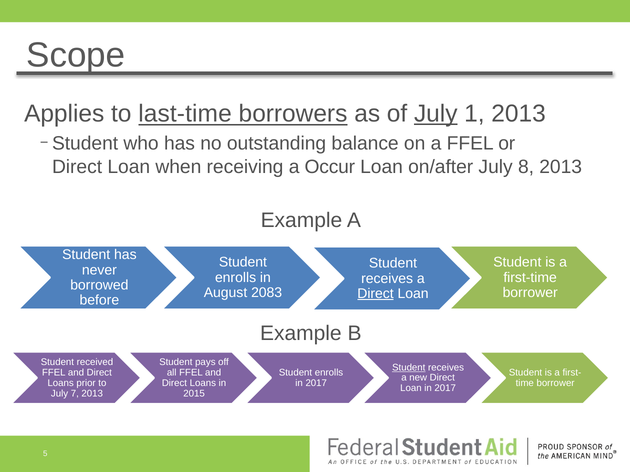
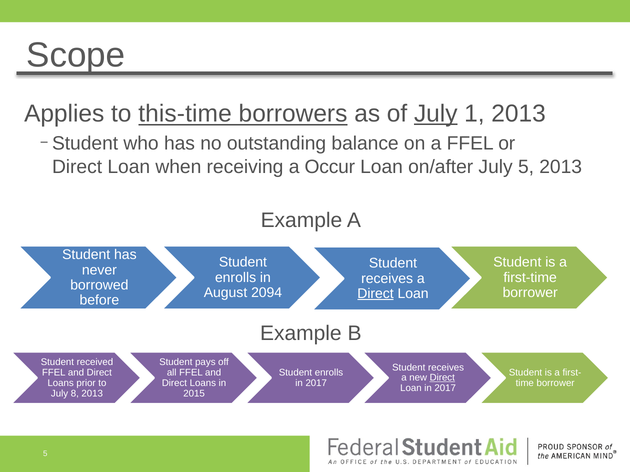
last-time: last-time -> this-time (185, 114)
July 8: 8 -> 5 (526, 167)
2083: 2083 -> 2094 (267, 293)
Student underline: present -> none (409, 368)
Direct underline: none -> present (442, 378)
7: 7 -> 8 (75, 394)
